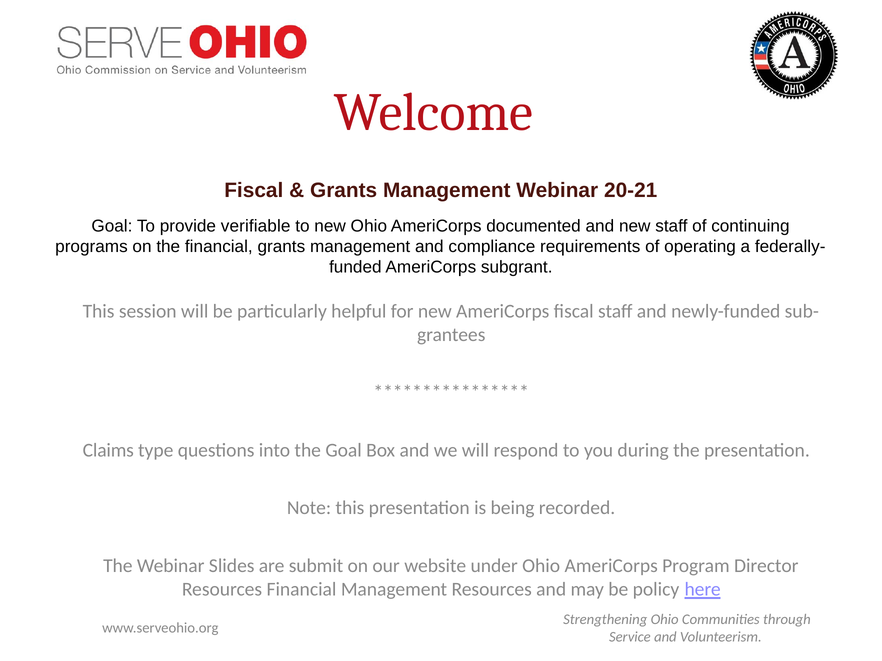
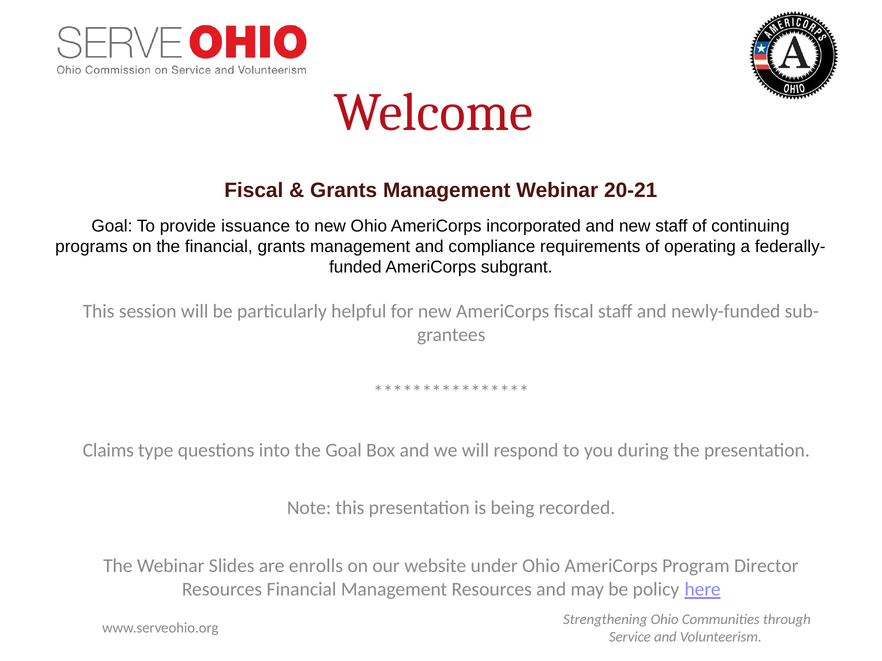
verifiable: verifiable -> issuance (256, 226)
documented: documented -> incorporated (534, 226)
submit: submit -> enrolls (316, 566)
